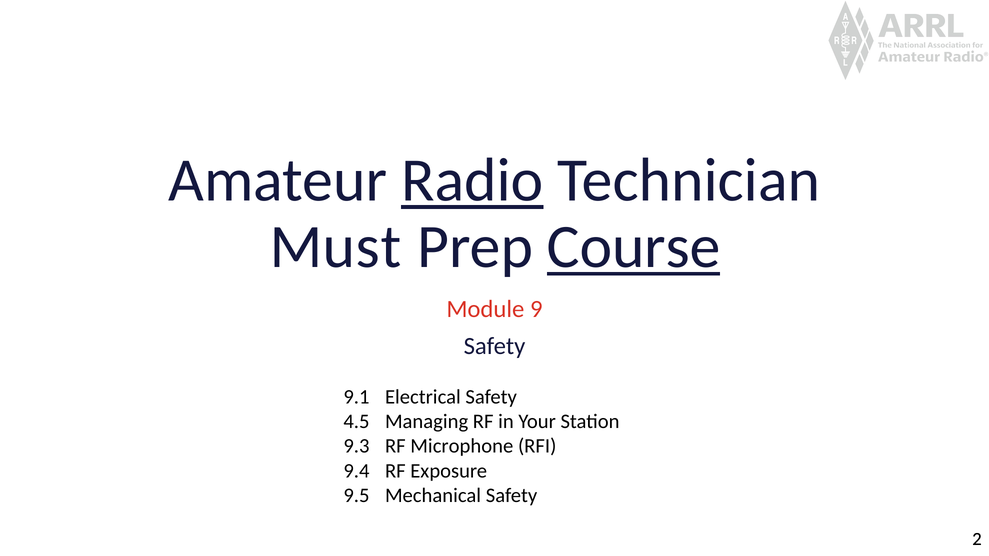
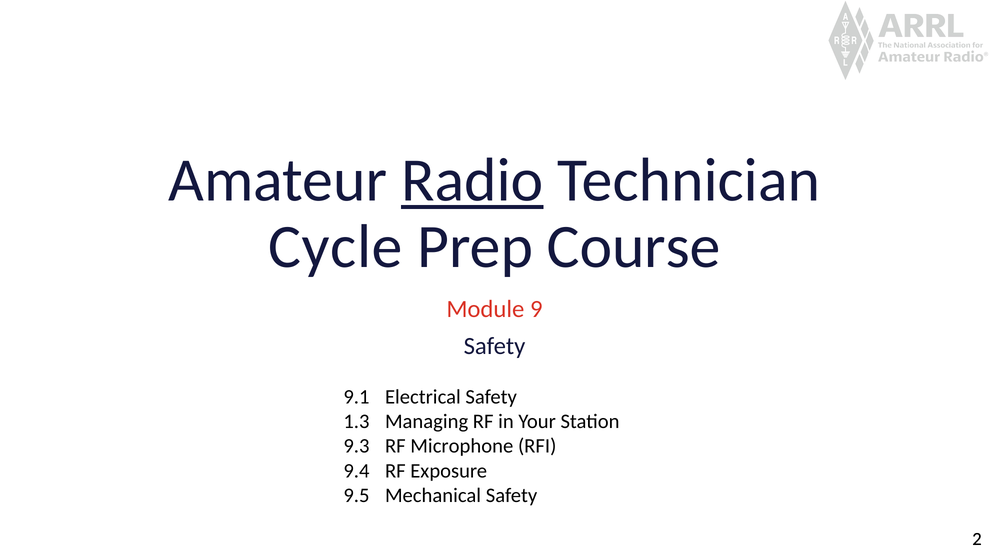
Must: Must -> Cycle (335, 247)
Course underline: present -> none (634, 247)
4.5: 4.5 -> 1.3 (356, 422)
